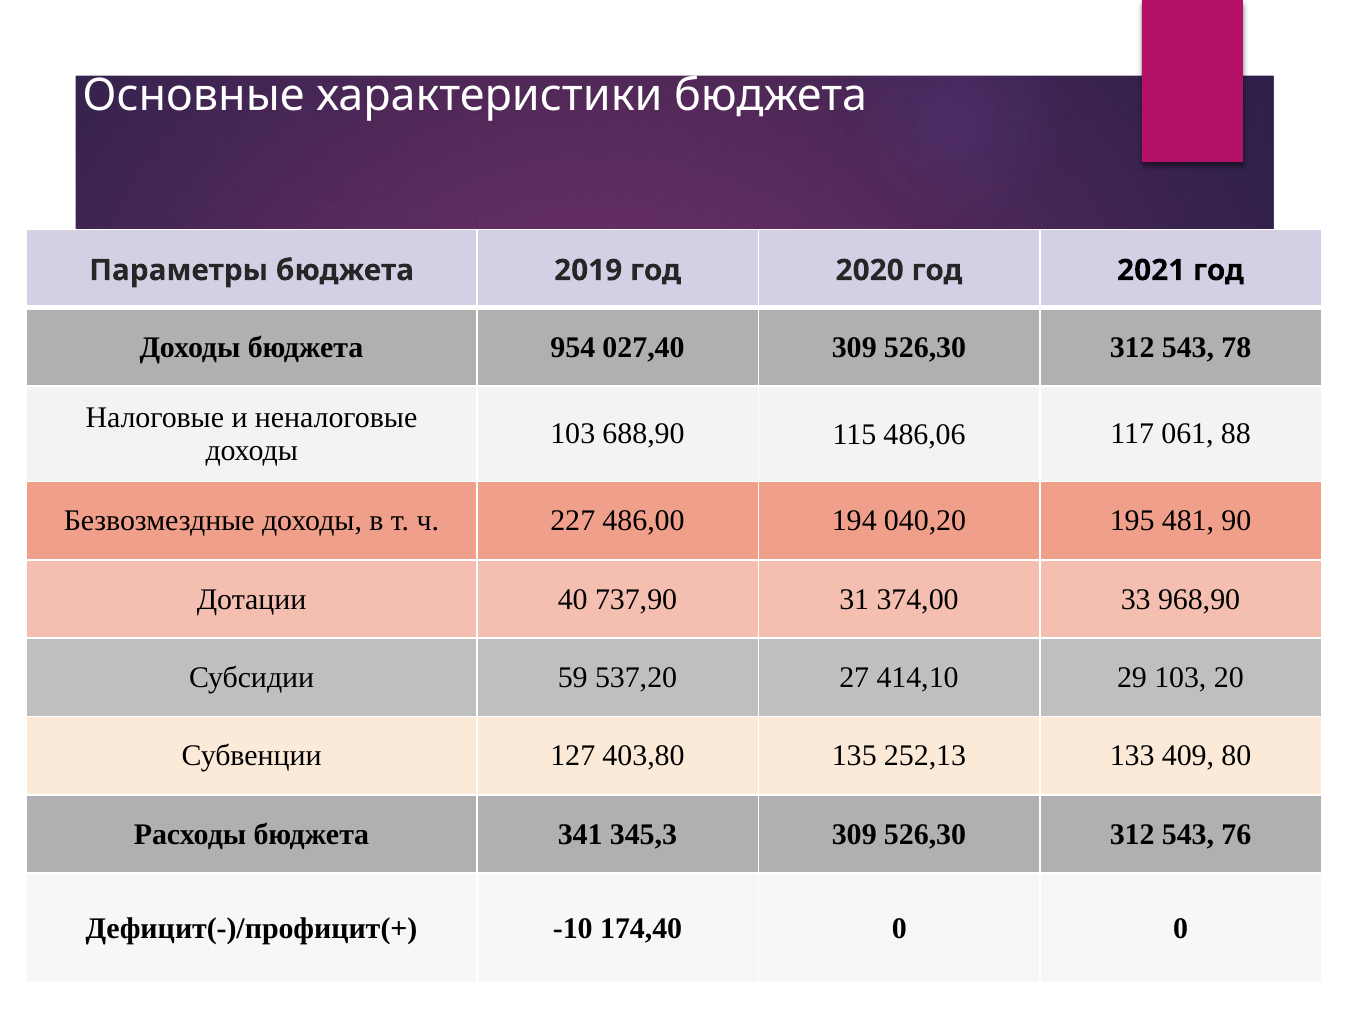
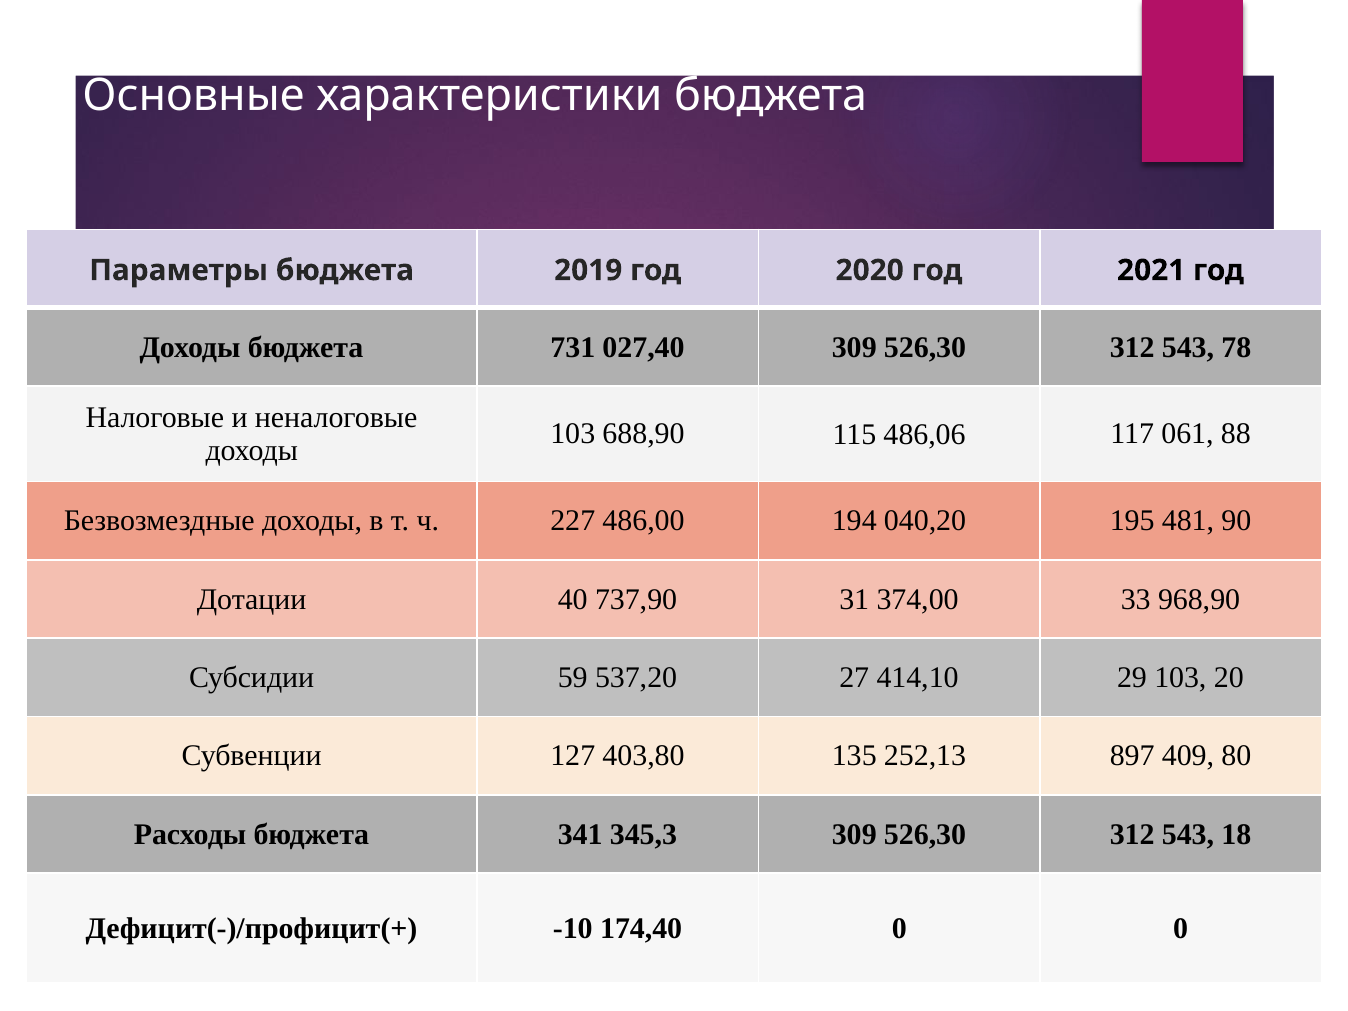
954: 954 -> 731 (573, 347)
133: 133 -> 897 (1132, 756)
76: 76 -> 18 (1236, 834)
